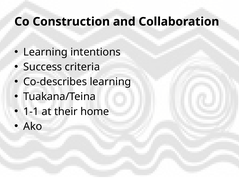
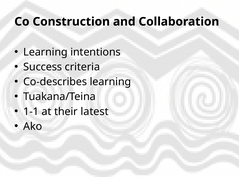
home: home -> latest (95, 112)
